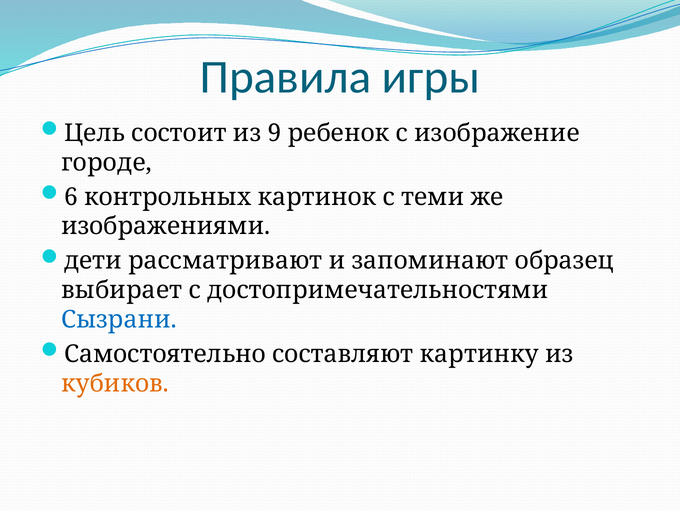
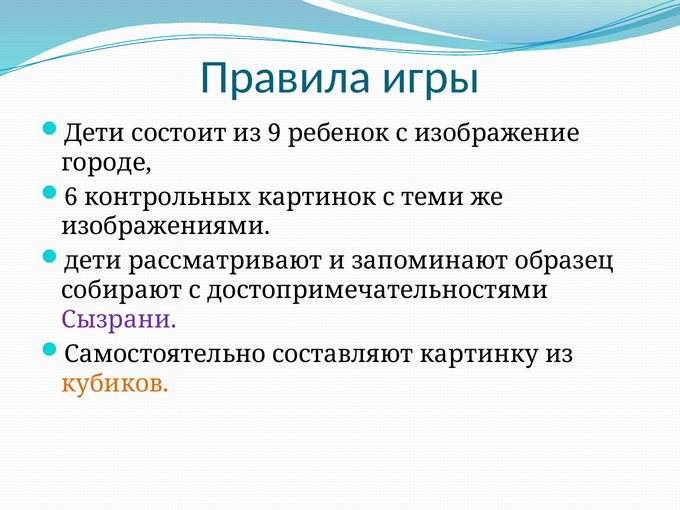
Цель: Цель -> Дети (95, 133)
выбирает: выбирает -> собирают (122, 290)
Сызрани colour: blue -> purple (119, 320)
